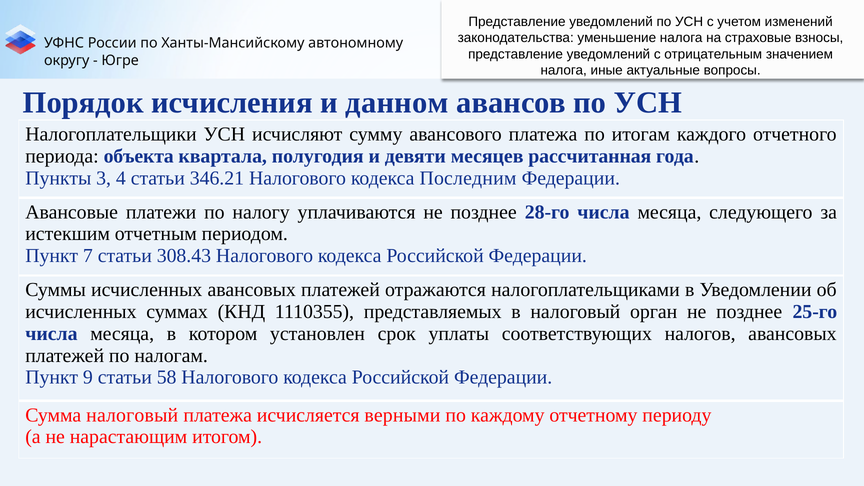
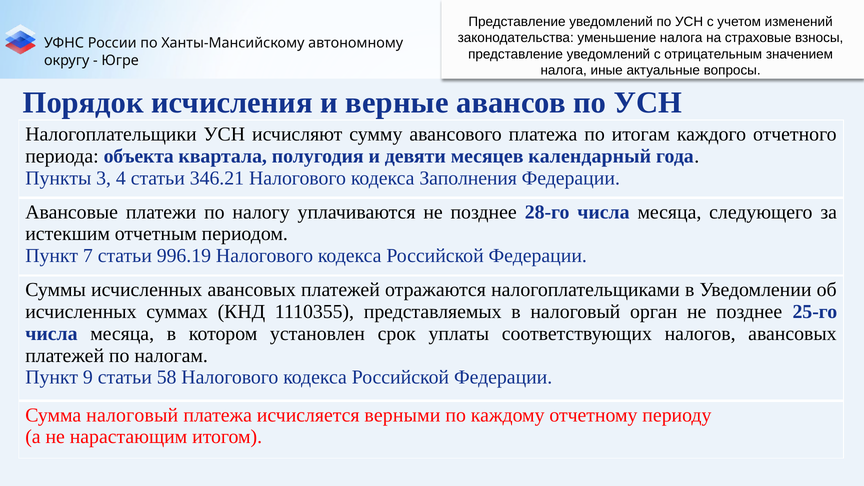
данном: данном -> верные (397, 102)
рассчитанная: рассчитанная -> календарный (590, 156)
Последним: Последним -> Заполнения (468, 178)
308.43: 308.43 -> 996.19 (184, 256)
